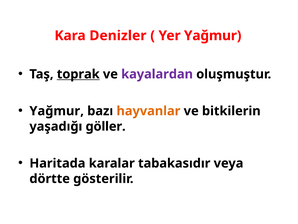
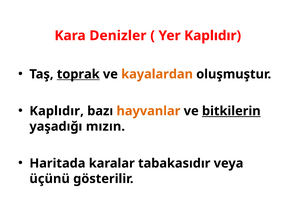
Yer Yağmur: Yağmur -> Kaplıdır (213, 36)
kayalardan colour: purple -> orange (157, 74)
Yağmur: Yağmur -> Kaplıdır (57, 111)
bitkilerin underline: none -> present (231, 111)
göller: göller -> mızın (105, 126)
dörtte: dörtte -> üçünü (50, 178)
